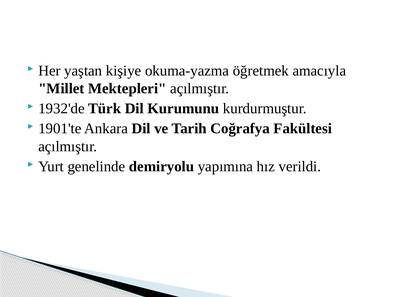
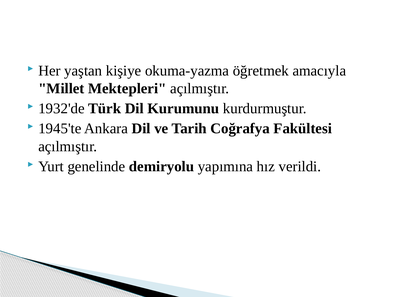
1901'te: 1901'te -> 1945'te (60, 129)
